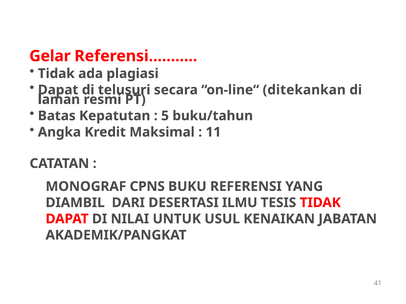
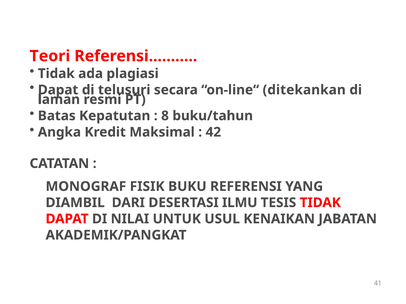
Gelar: Gelar -> Teori (50, 56)
5: 5 -> 8 (165, 116)
11: 11 -> 42 (213, 132)
CPNS: CPNS -> FISIK (147, 187)
